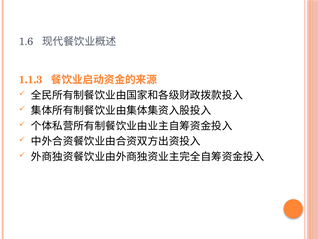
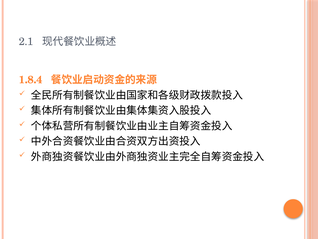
1.6: 1.6 -> 2.1 (26, 42)
1.1.3: 1.1.3 -> 1.8.4 (31, 80)
